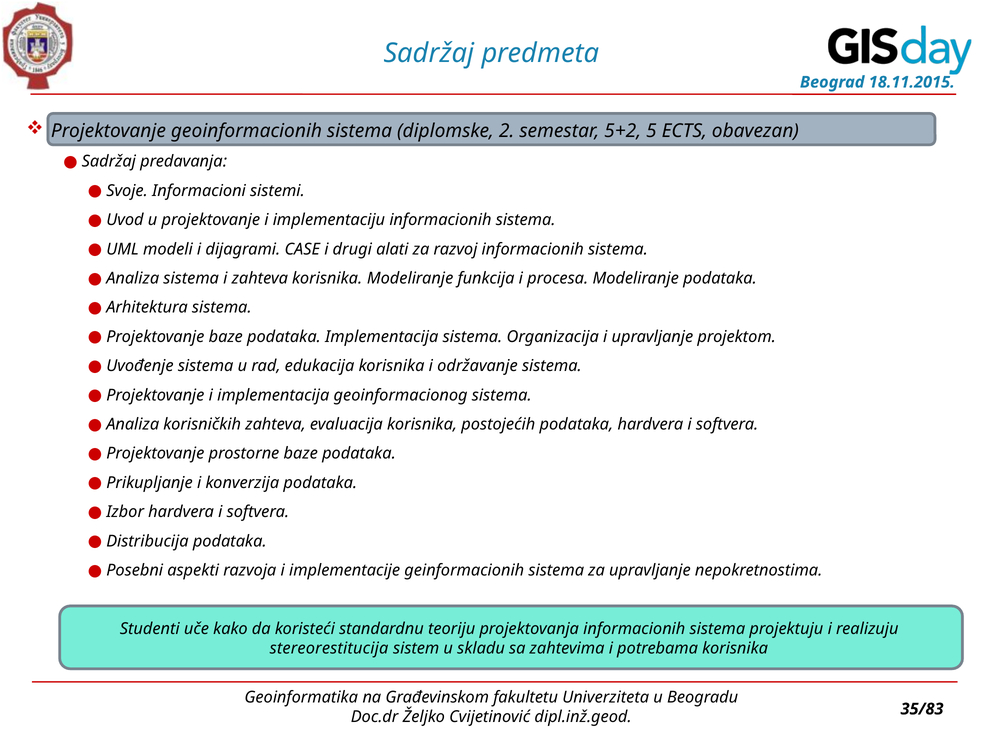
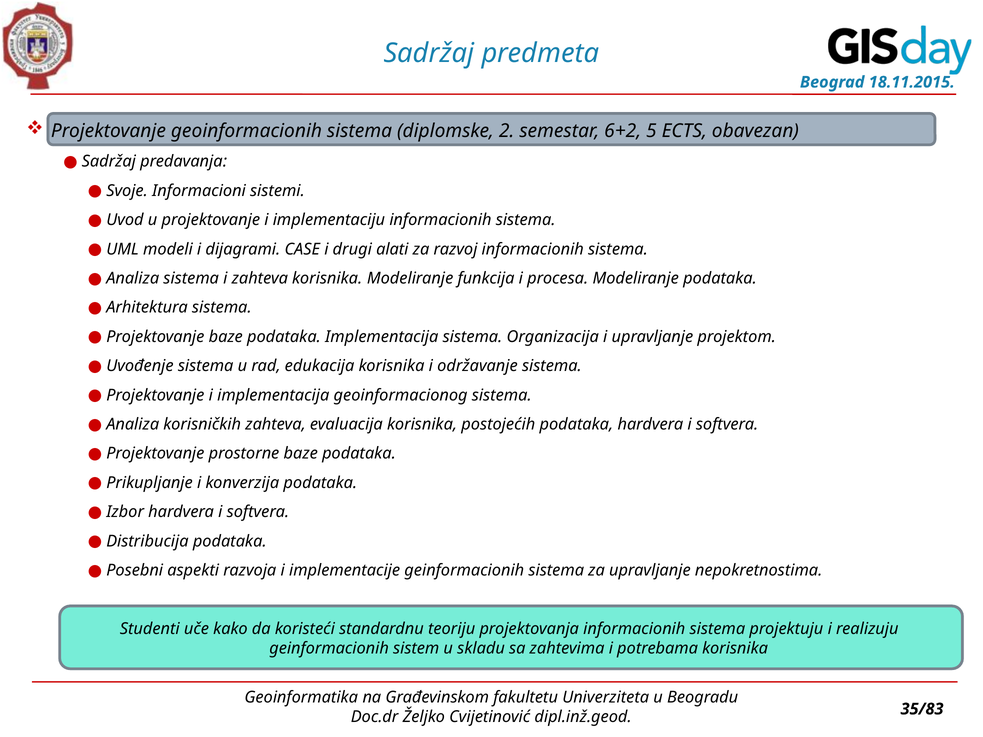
5+2: 5+2 -> 6+2 (623, 131)
stereorestitucija: stereorestitucija -> geinformacionih (329, 649)
